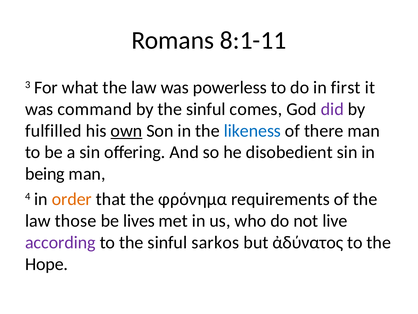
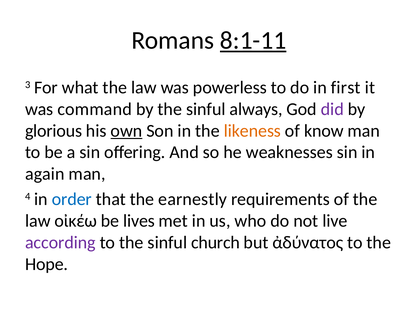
8:1-11 underline: none -> present (253, 40)
comes: comes -> always (256, 109)
fulfilled: fulfilled -> glorious (54, 131)
likeness colour: blue -> orange (252, 131)
there: there -> know (324, 131)
disobedient: disobedient -> weaknesses (289, 152)
being: being -> again (45, 174)
order colour: orange -> blue (72, 199)
φρόνημα: φρόνημα -> earnestly (193, 199)
those: those -> οἰκέω (76, 221)
sarkos: sarkos -> church (215, 242)
